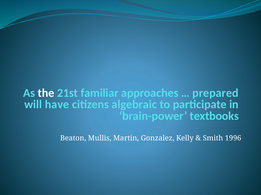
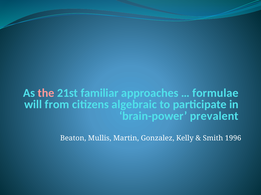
the colour: white -> pink (46, 93)
prepared: prepared -> formulae (215, 93)
have: have -> from (57, 105)
textbooks: textbooks -> prevalent (214, 116)
